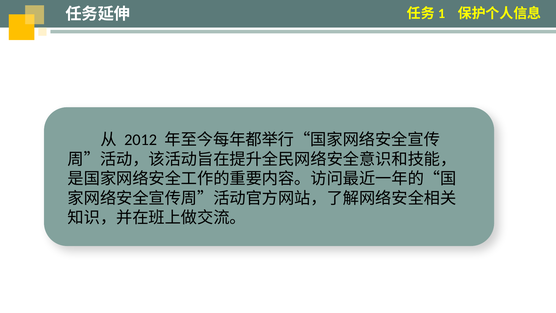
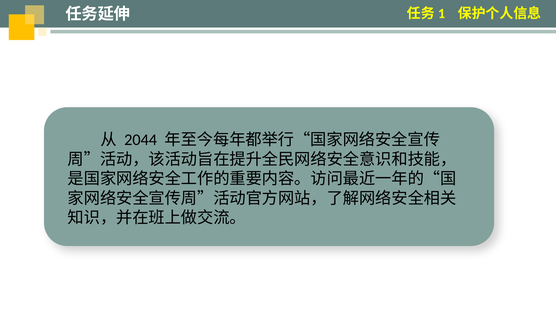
2012: 2012 -> 2044 (141, 140)
